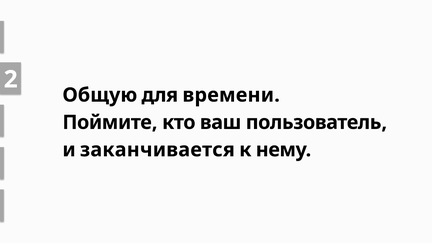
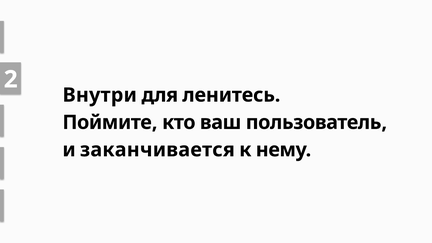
Общую: Общую -> Внутри (100, 95)
времени: времени -> ленитесь (231, 95)
